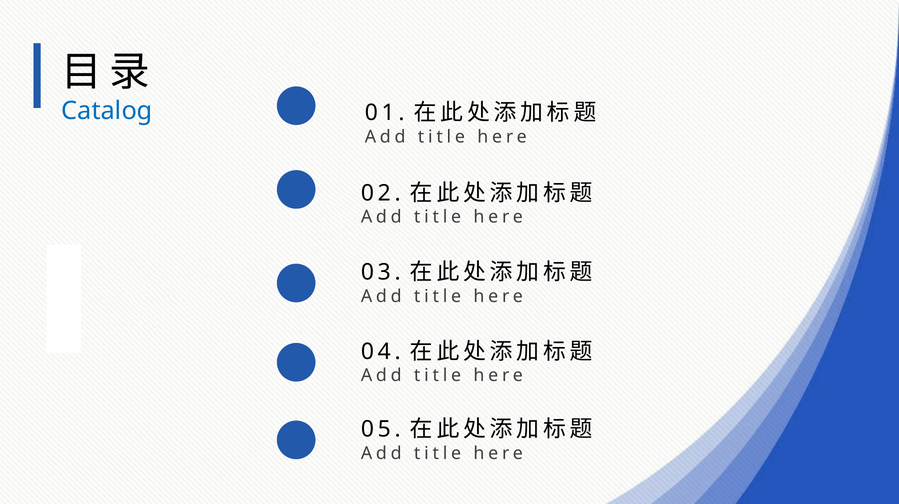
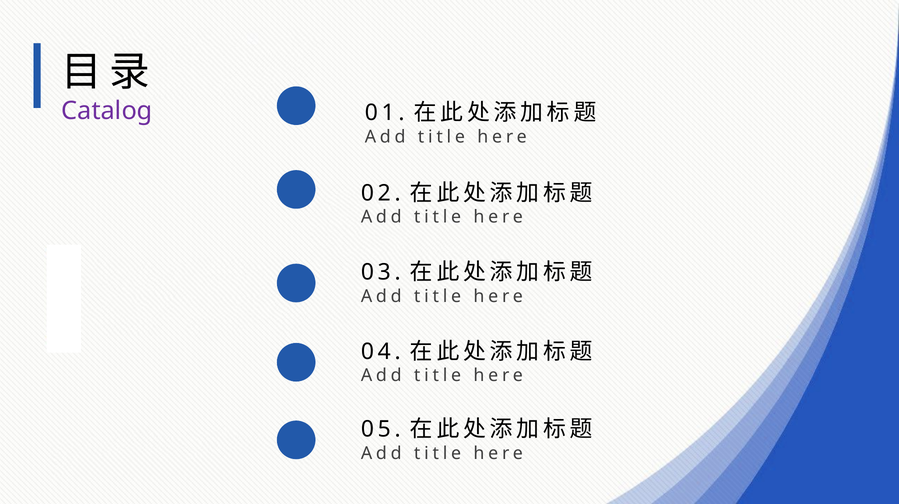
Catalog colour: blue -> purple (107, 111)
